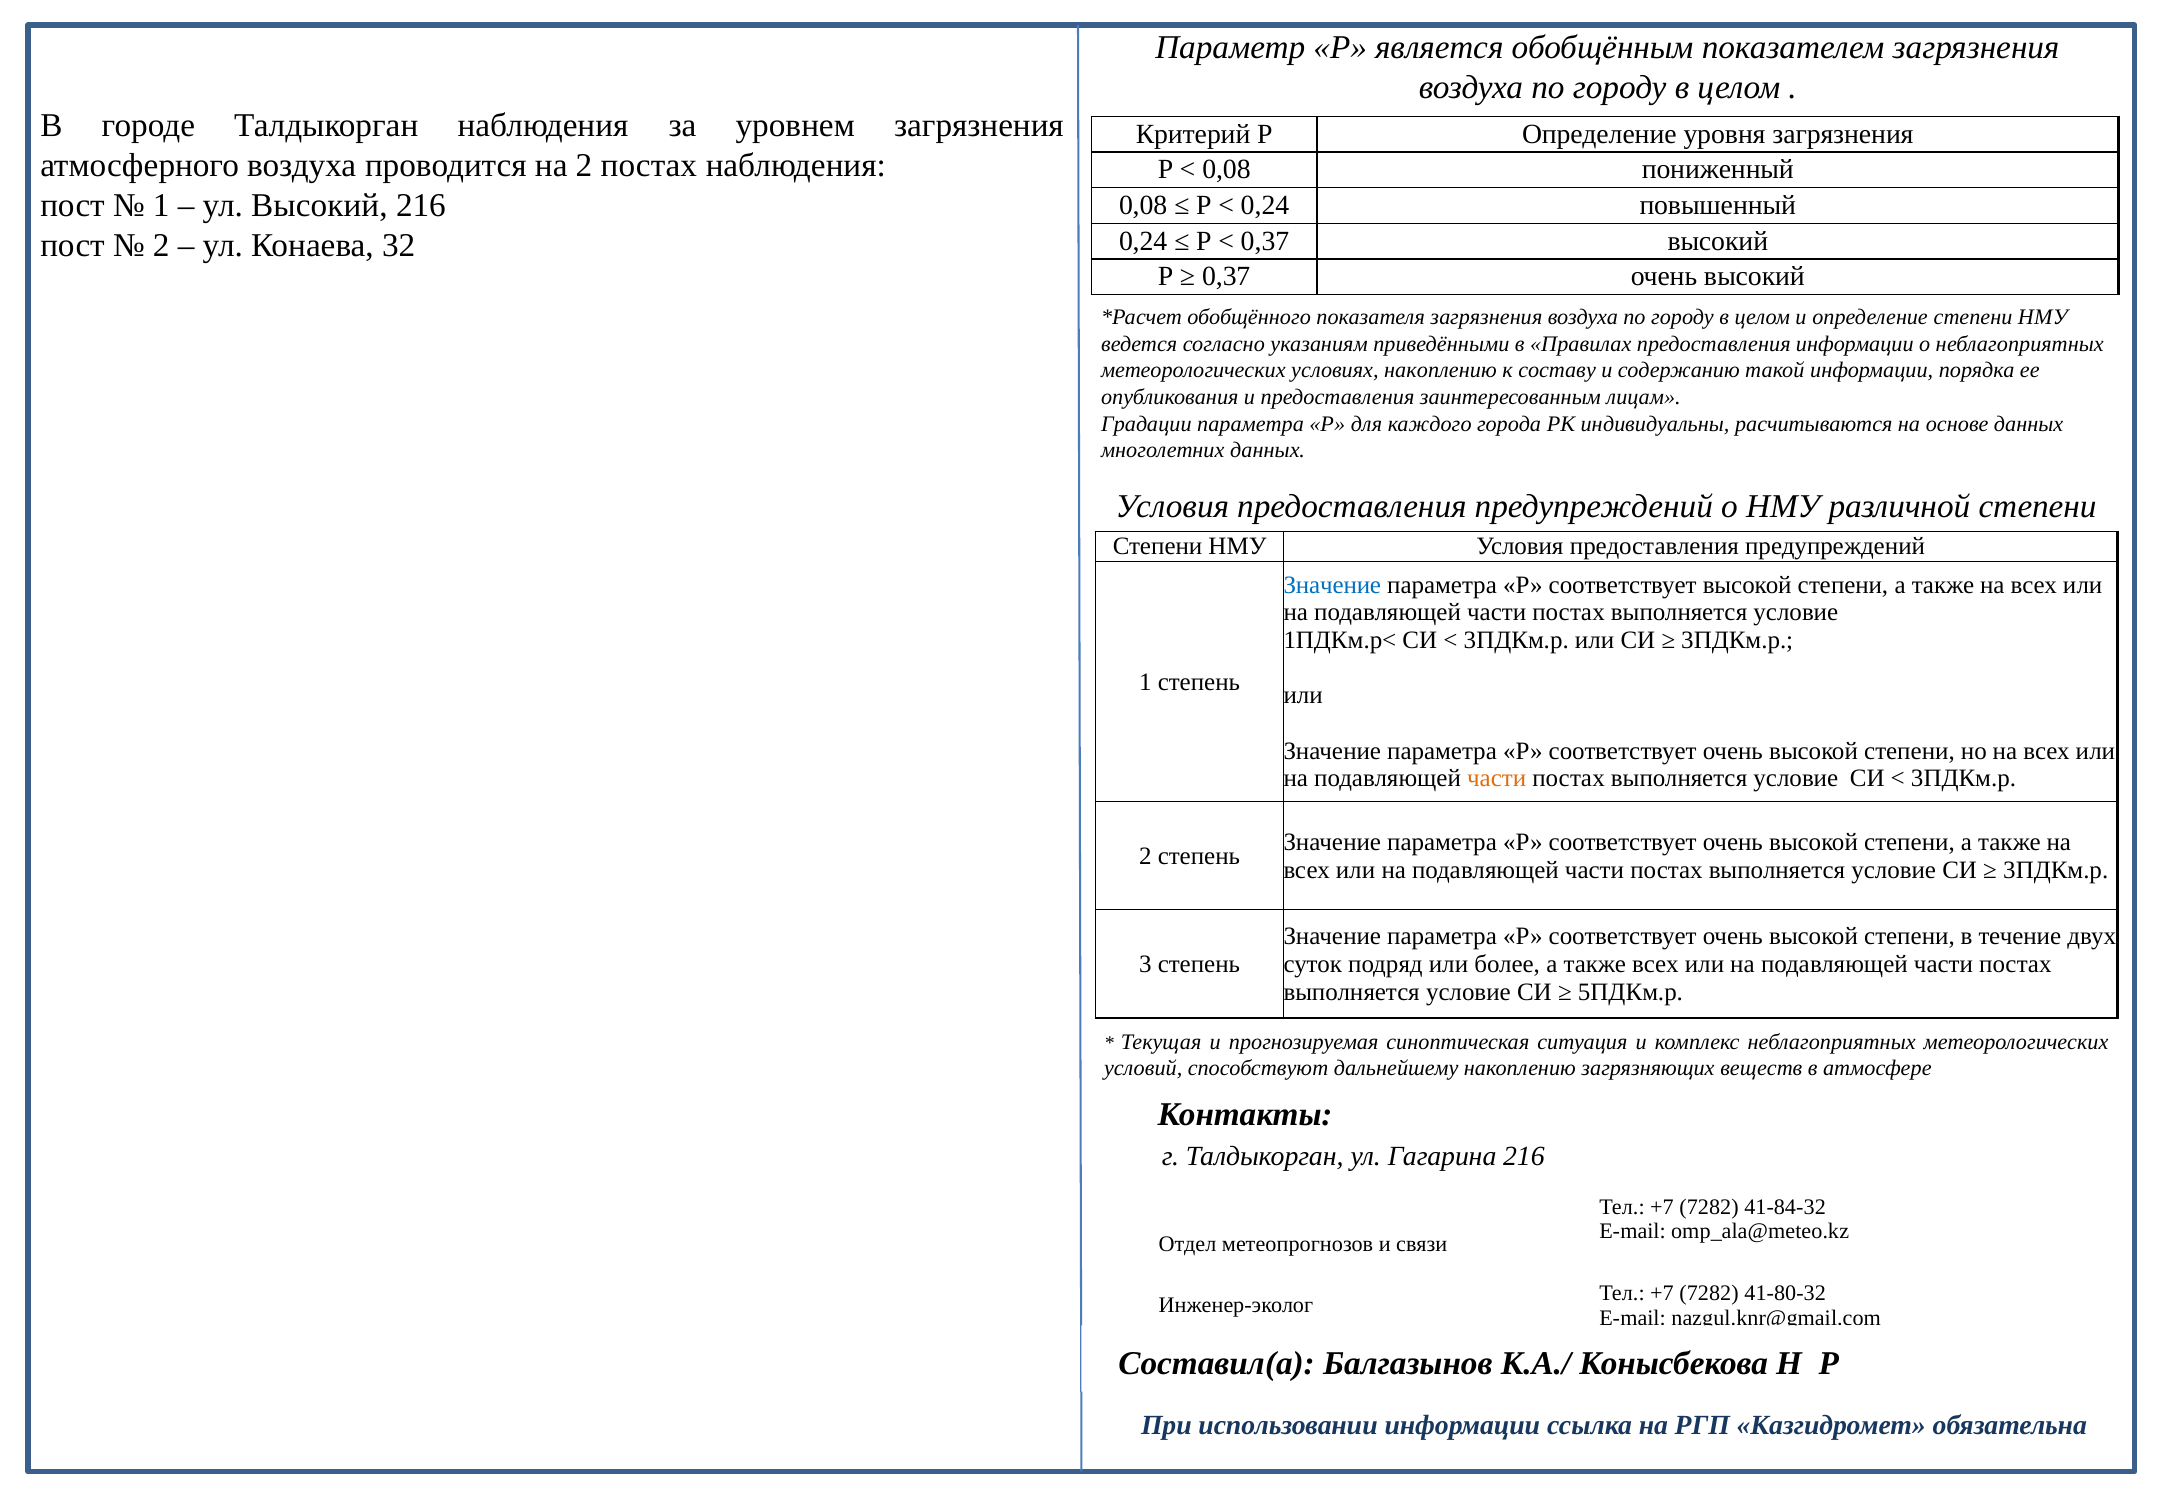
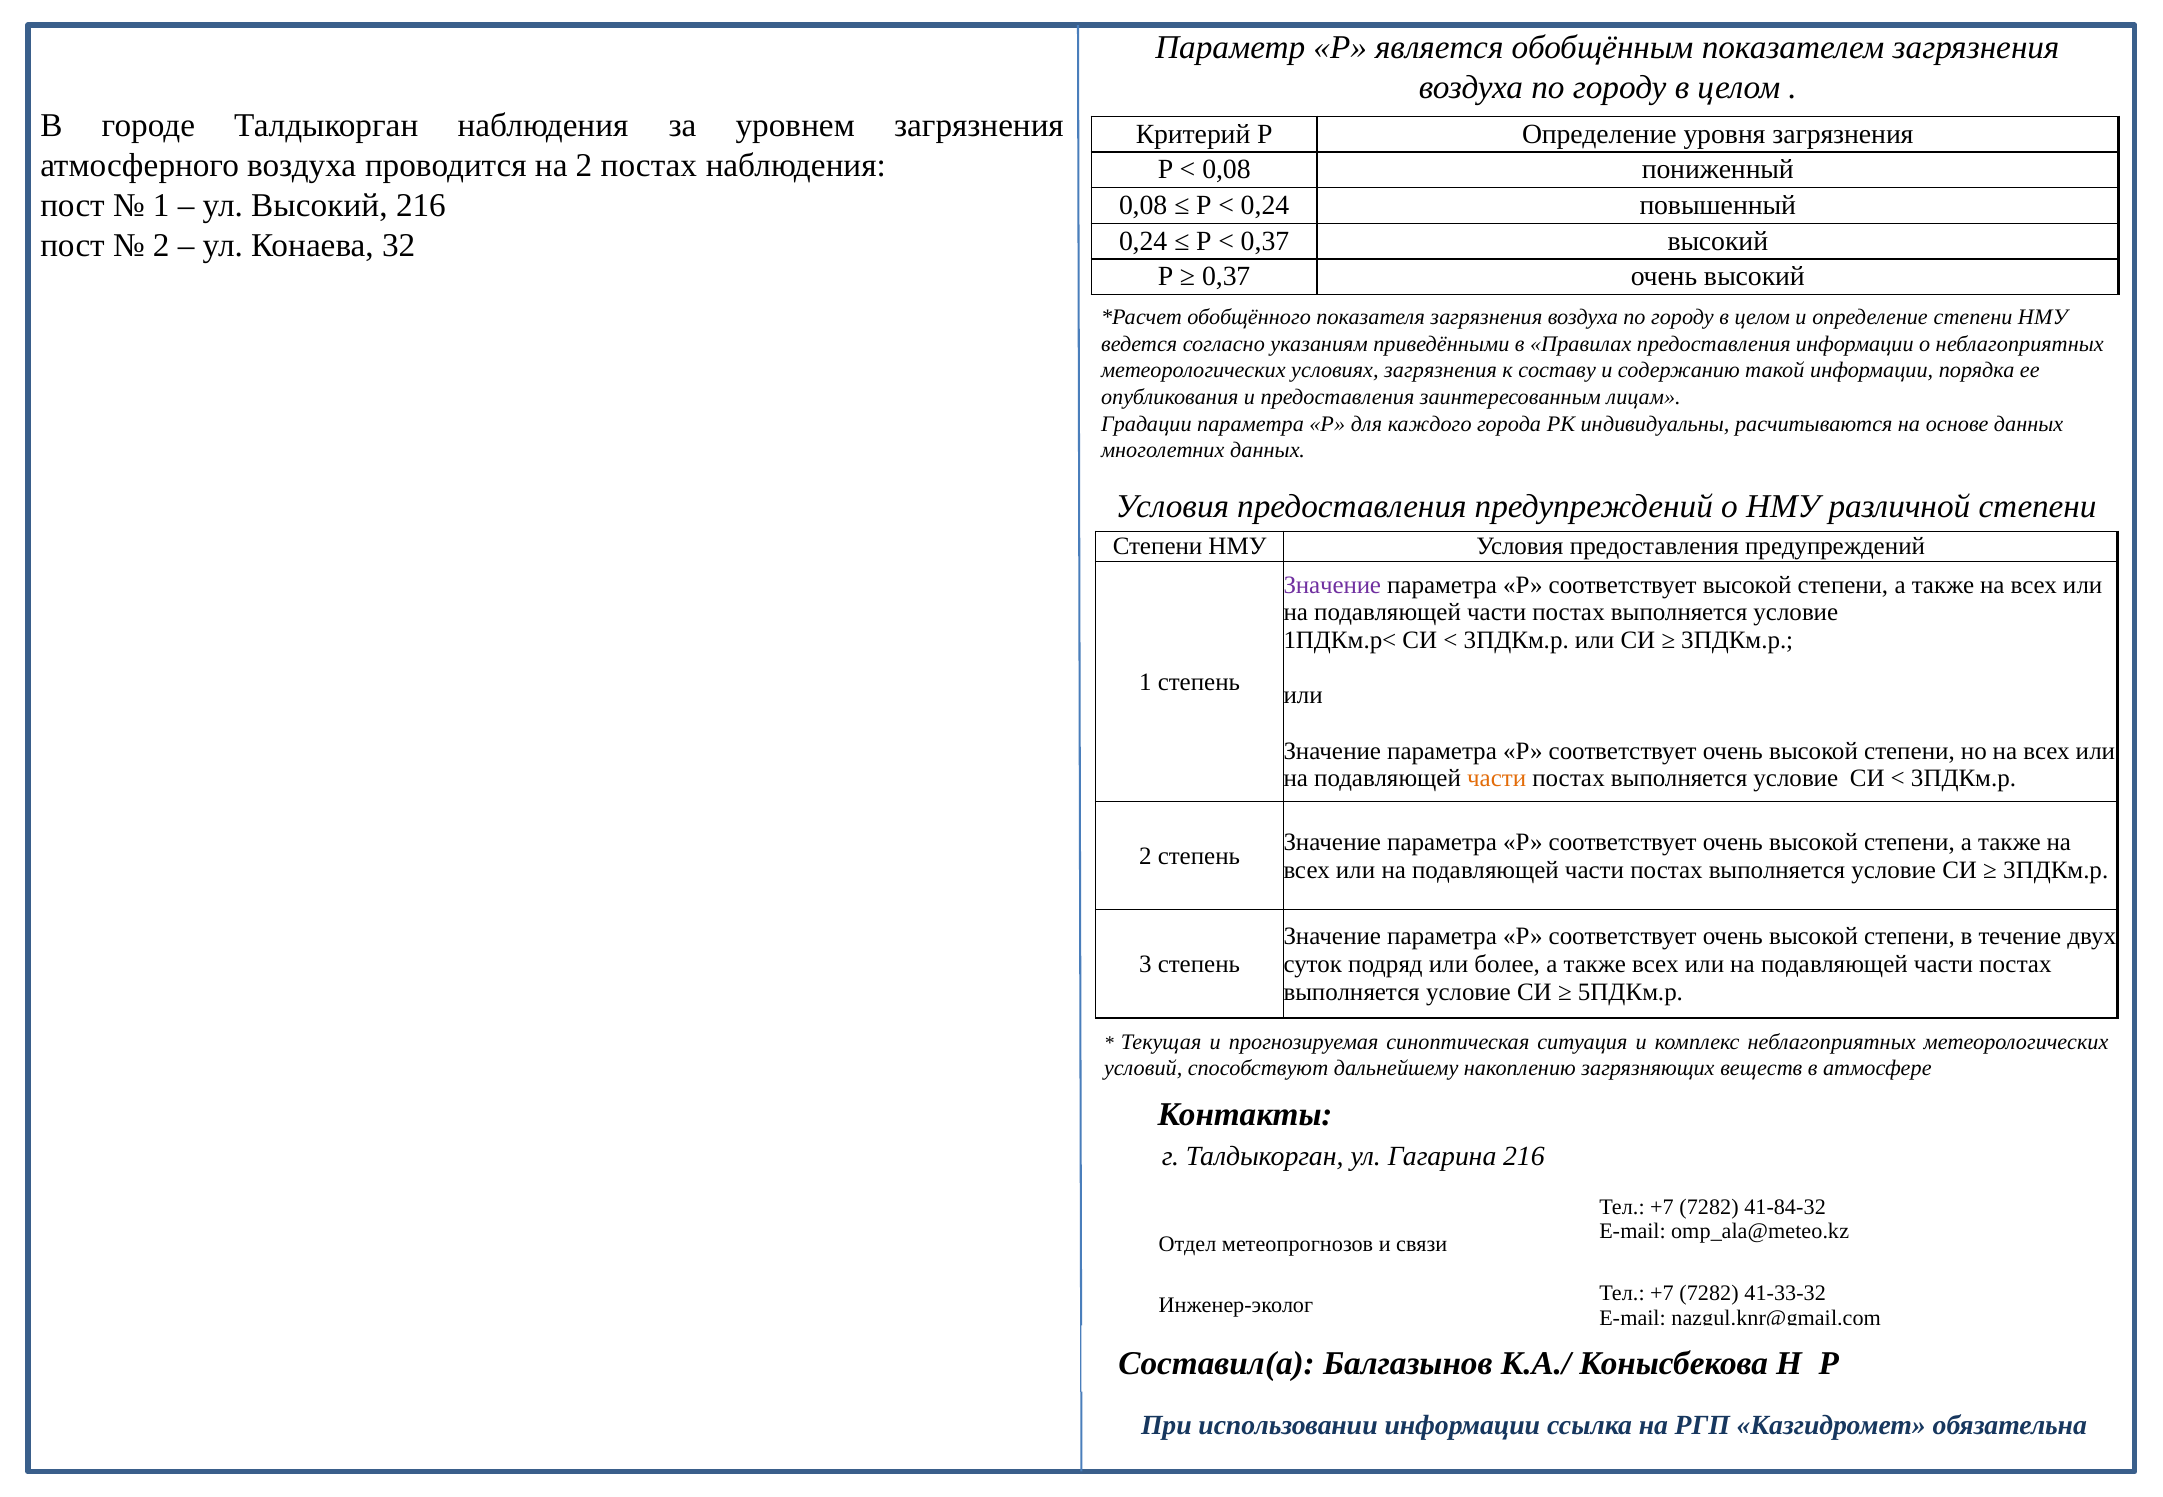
условиях накоплению: накоплению -> загрязнения (1440, 371)
Значение colour: blue -> purple (1332, 585)
41-80-32: 41-80-32 -> 41-33-32 (1785, 1294)
